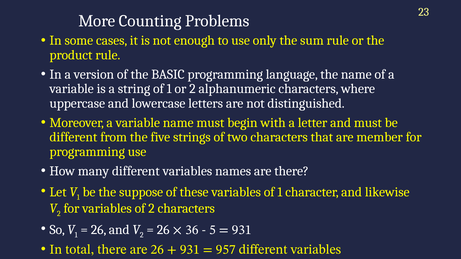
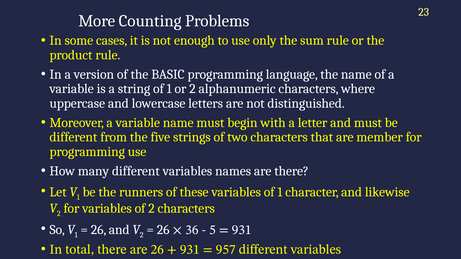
suppose: suppose -> runners (141, 192)
